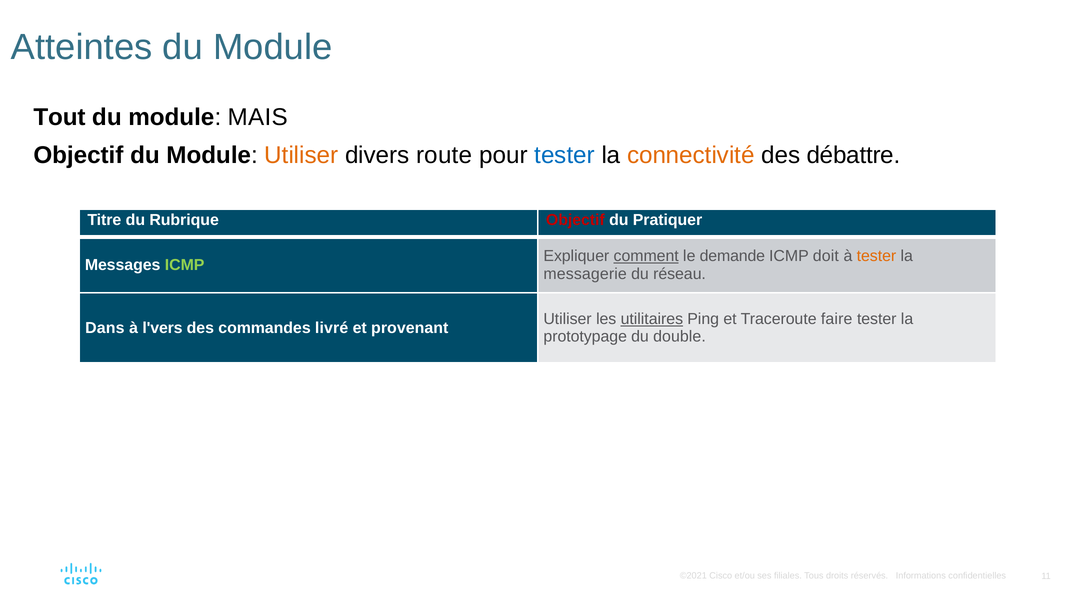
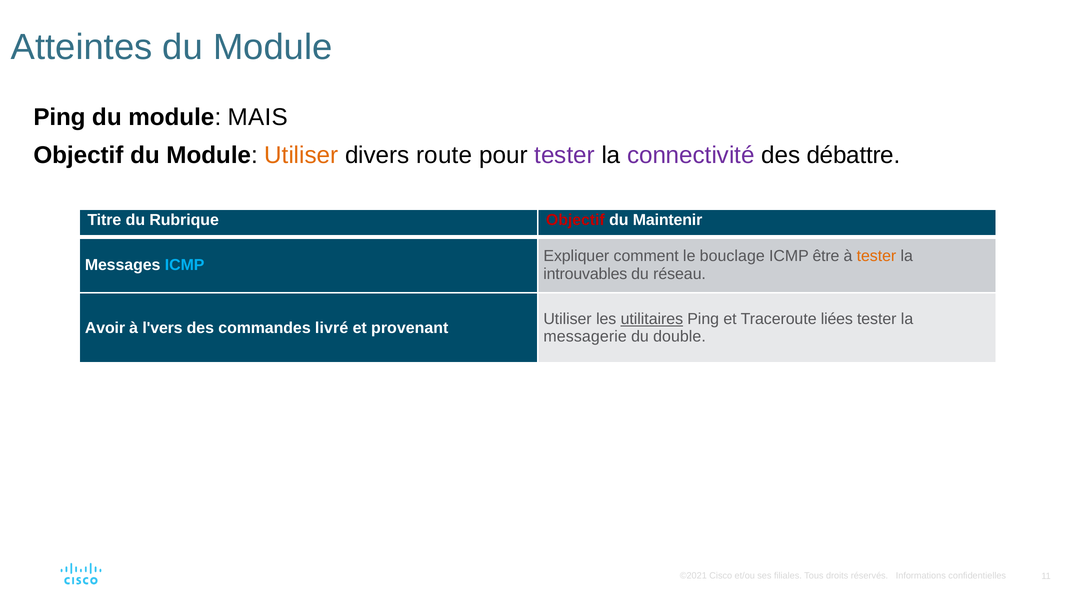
Tout: Tout -> Ping (59, 117)
tester colour: blue -> purple (565, 155)
connectivité colour: orange -> purple (691, 155)
Pratiquer: Pratiquer -> Maintenir (668, 220)
comment underline: present -> none (646, 256)
demande: demande -> bouclage (732, 256)
doit: doit -> être (826, 256)
ICMP colour: light green -> light blue (185, 265)
messagerie: messagerie -> introuvables (585, 274)
faire: faire -> liées (837, 319)
Dans: Dans -> Avoir (105, 328)
prototypage: prototypage -> messagerie (585, 337)
